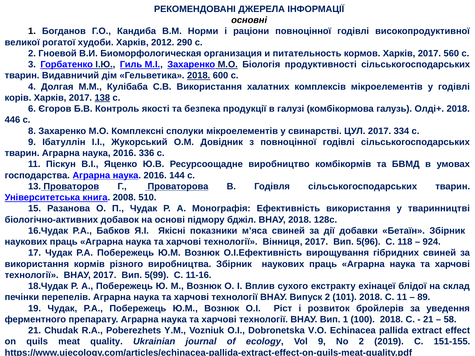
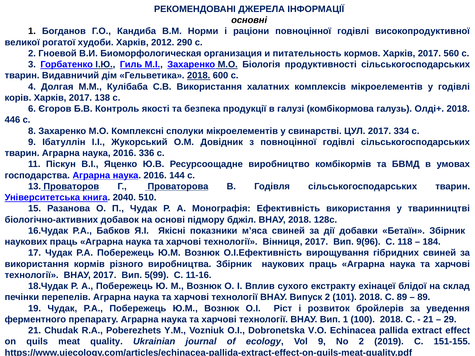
138 underline: present -> none (102, 98)
2008: 2008 -> 2040 (124, 198)
5(96: 5(96 -> 9(96 (368, 242)
924: 924 -> 184 (432, 242)
2018 С 11: 11 -> 89 (402, 297)
58: 58 -> 29 (450, 320)
